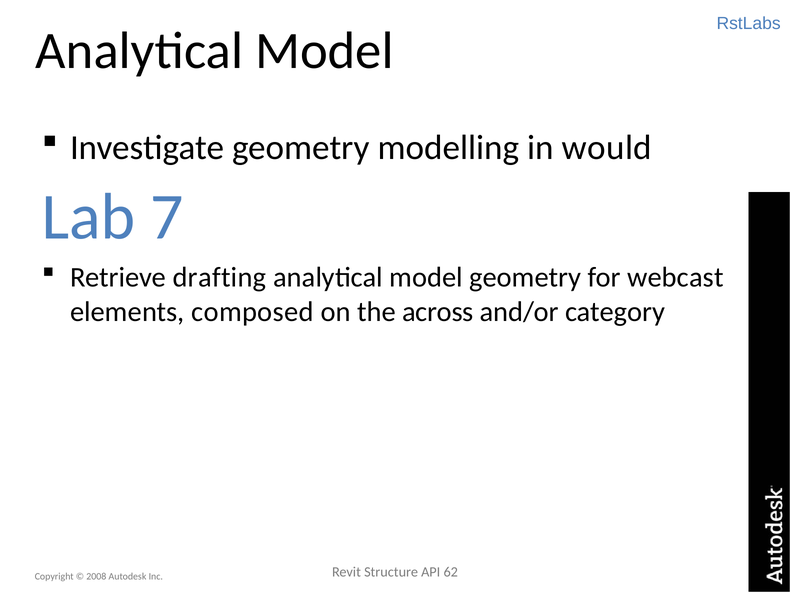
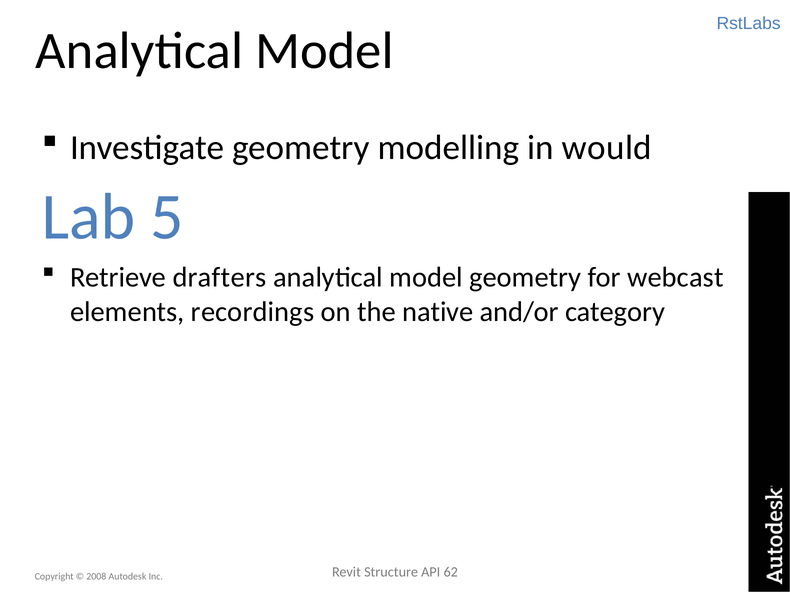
7: 7 -> 5 (167, 217)
drafting: drafting -> drafters (219, 278)
composed: composed -> recordings (253, 312)
across: across -> native (438, 312)
